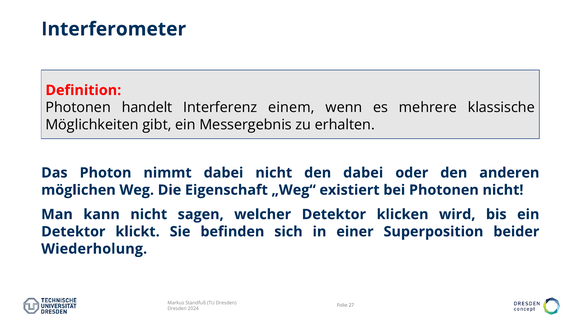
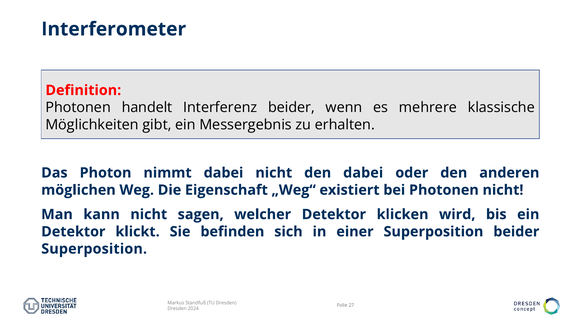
Interferenz einem: einem -> beider (291, 107)
Wiederholung: Wiederholung -> Superposition (94, 249)
